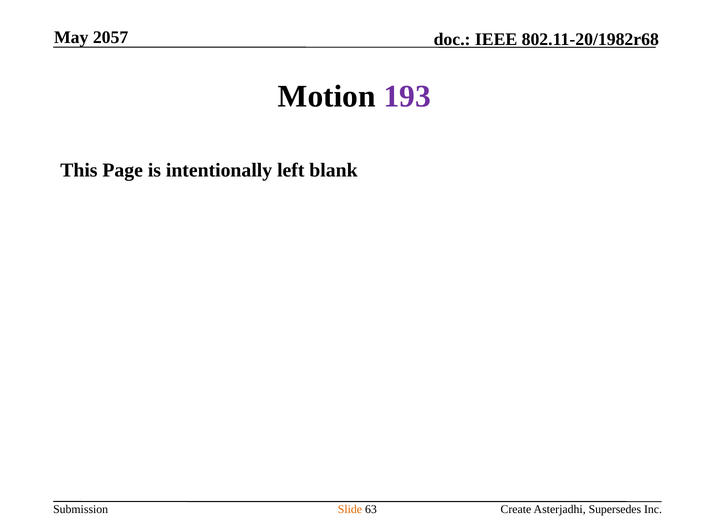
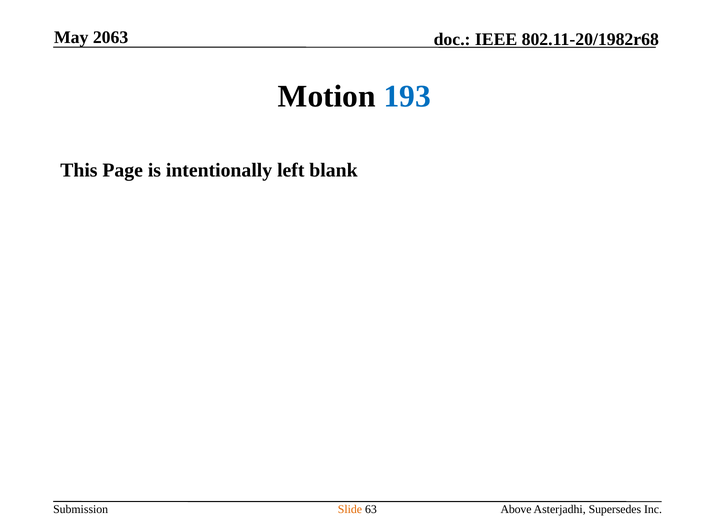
2057: 2057 -> 2063 (111, 38)
193 colour: purple -> blue (407, 97)
Create: Create -> Above (516, 510)
